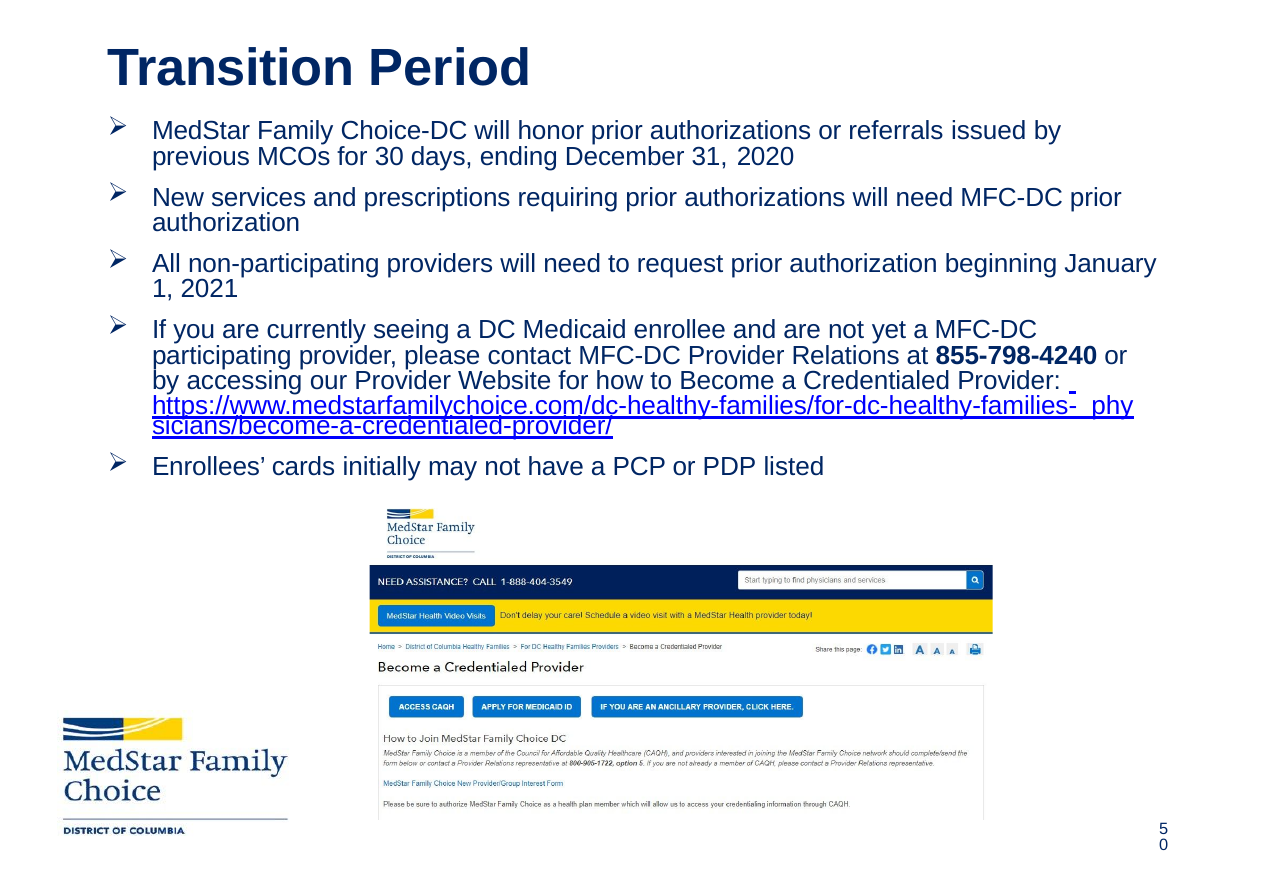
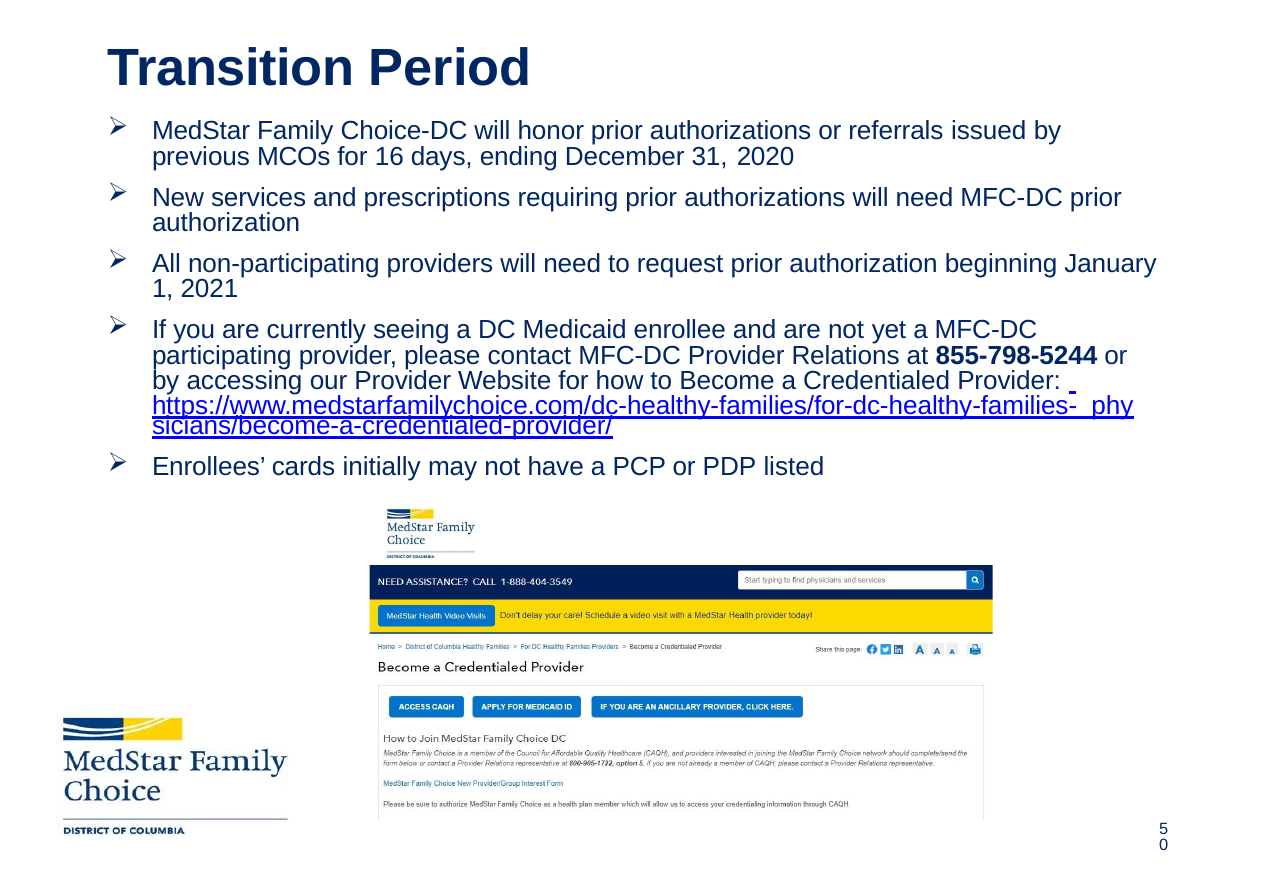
30: 30 -> 16 (389, 157)
855-798-4240: 855-798-4240 -> 855-798-5244 (1017, 356)
